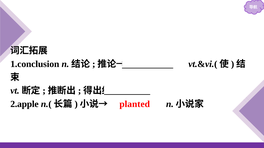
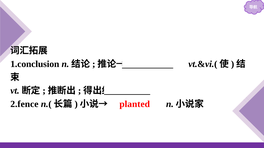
2.apple: 2.apple -> 2.fence (24, 104)
